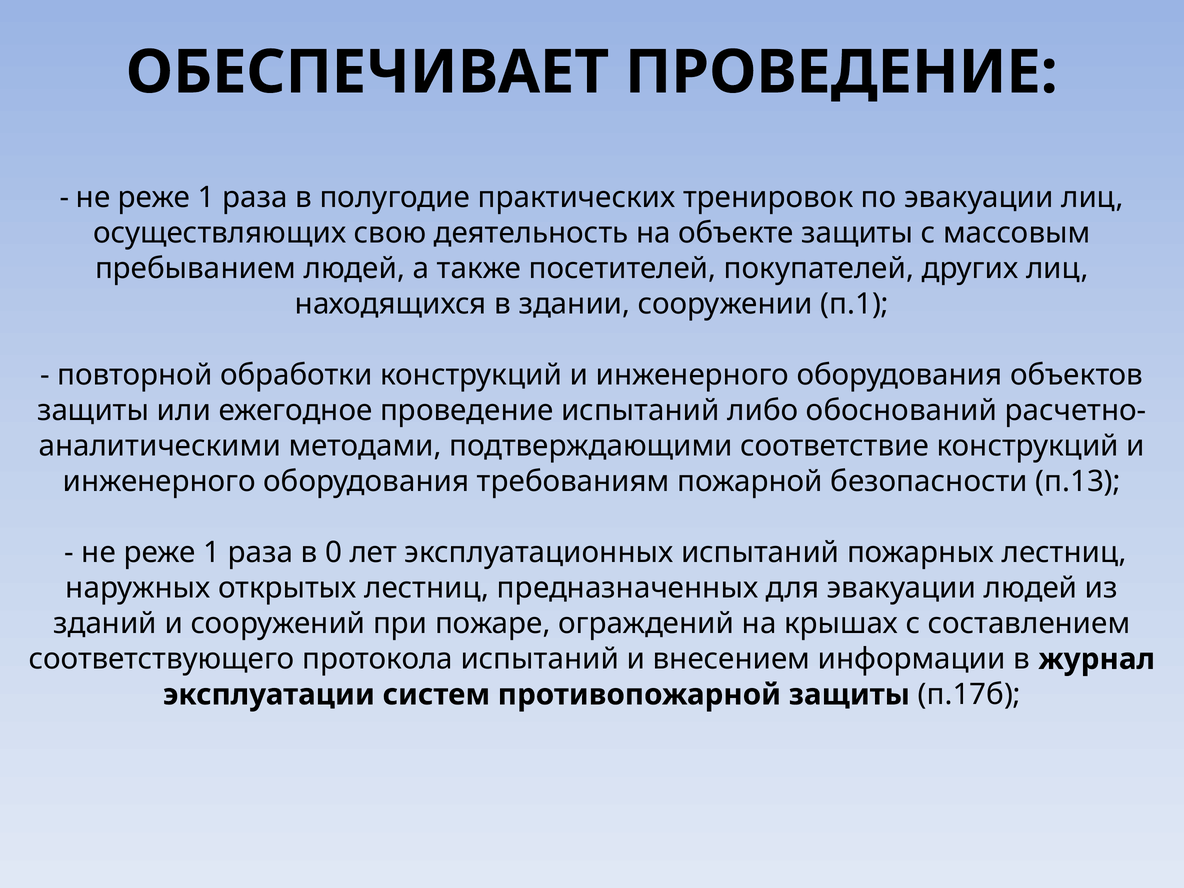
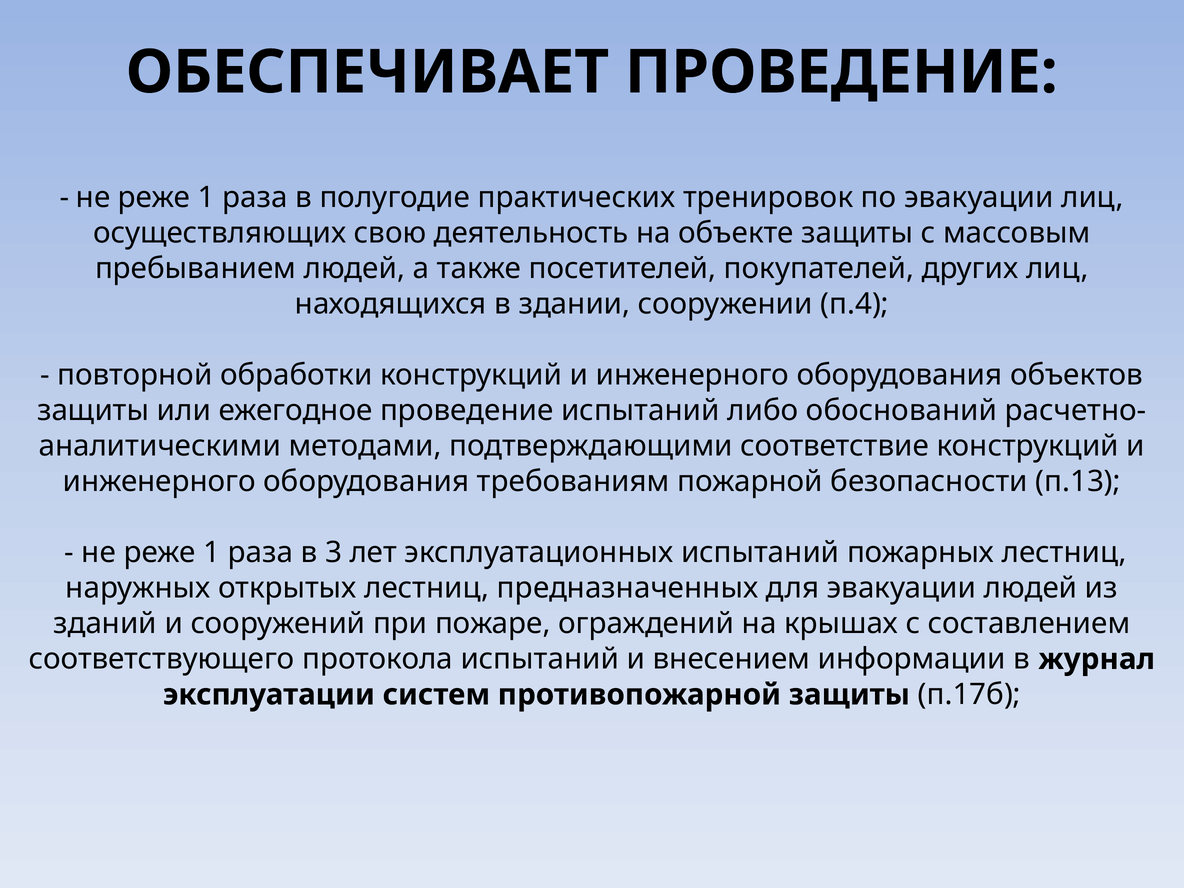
п.1: п.1 -> п.4 (855, 304)
0: 0 -> 3 (334, 553)
